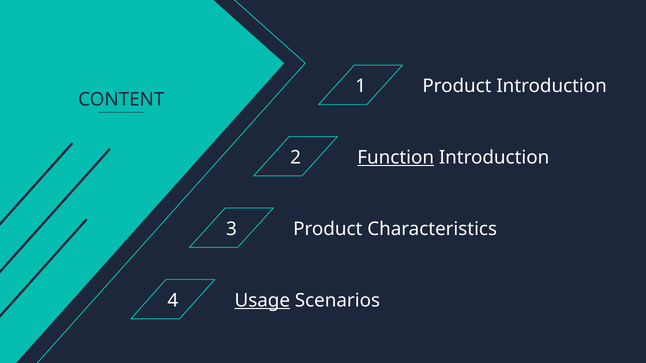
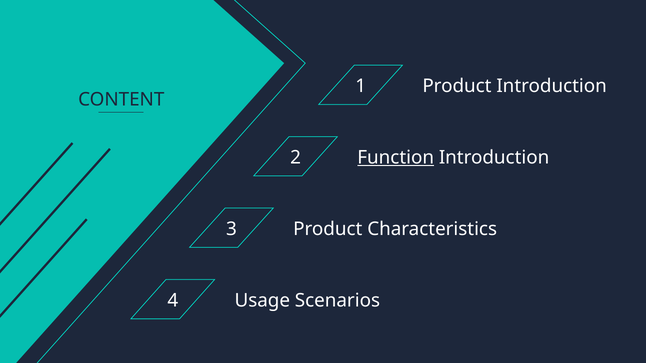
Usage underline: present -> none (262, 301)
